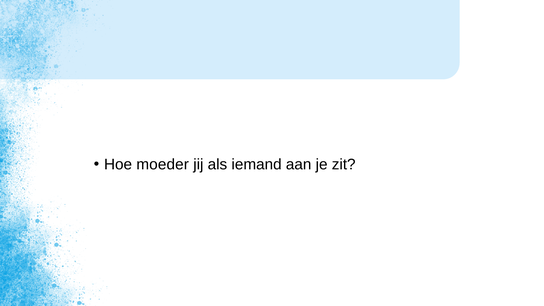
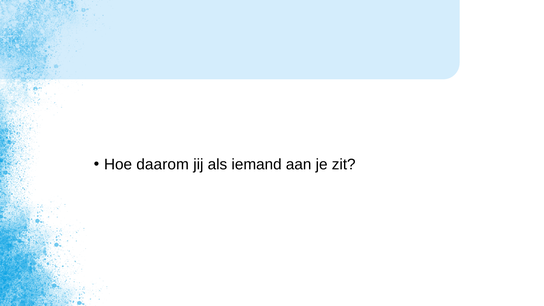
moeder: moeder -> daarom (163, 164)
